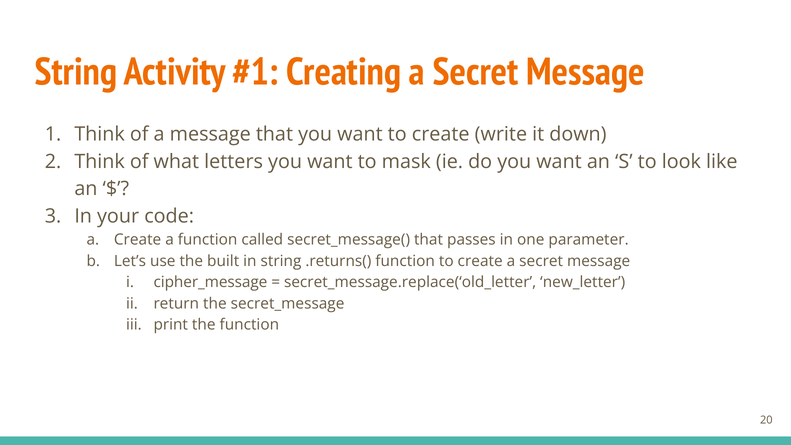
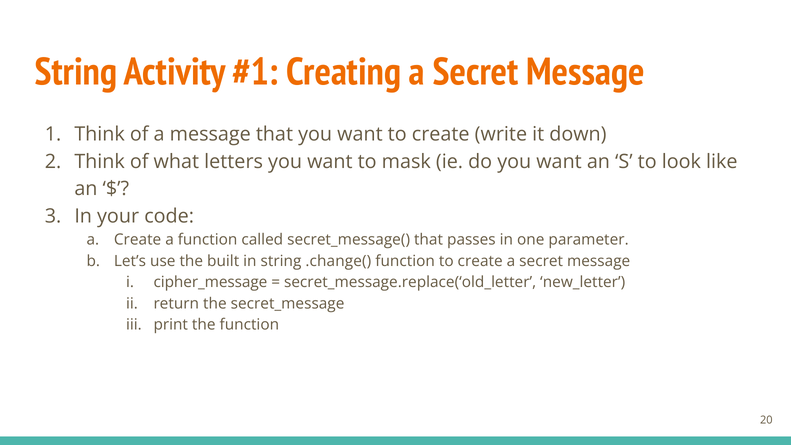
.returns(: .returns( -> .change( (338, 261)
